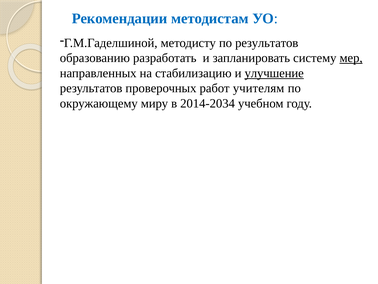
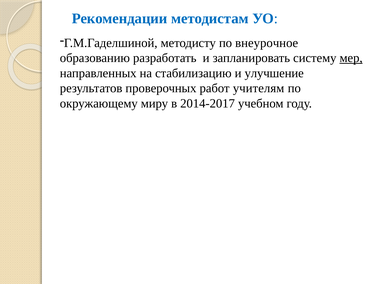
по результатов: результатов -> внеурочное (267, 43)
улучшение underline: present -> none (274, 73)
2014-2034: 2014-2034 -> 2014-2017 (208, 103)
